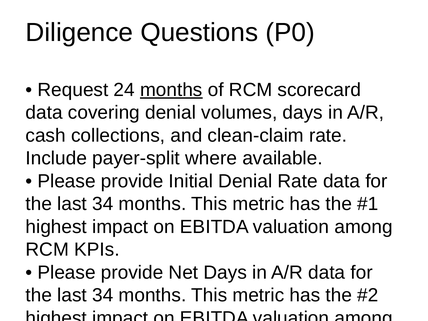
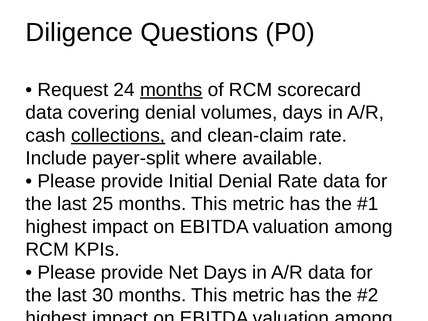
collections underline: none -> present (118, 135)
34: 34 -> 25 (103, 204)
34: 34 -> 30 (103, 295)
